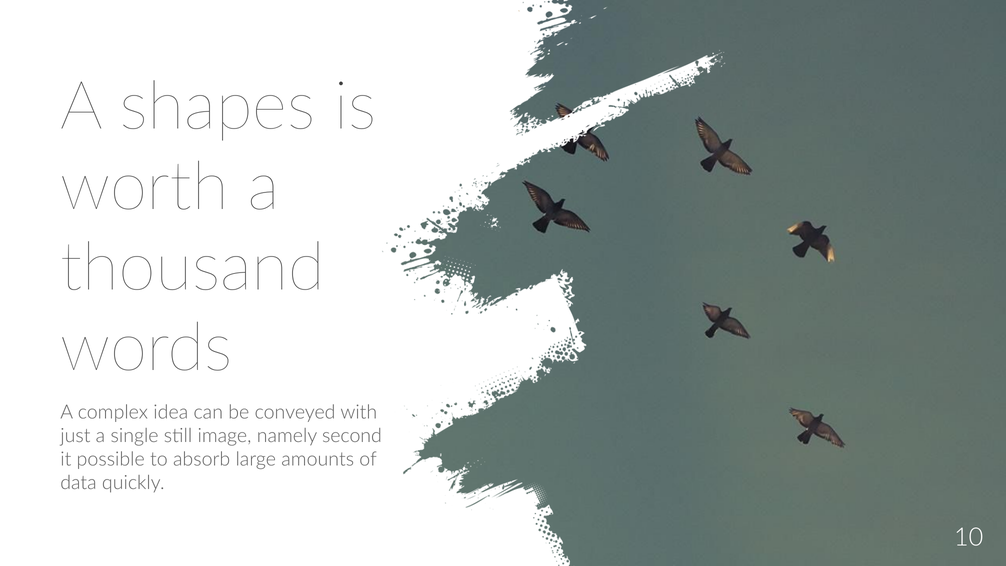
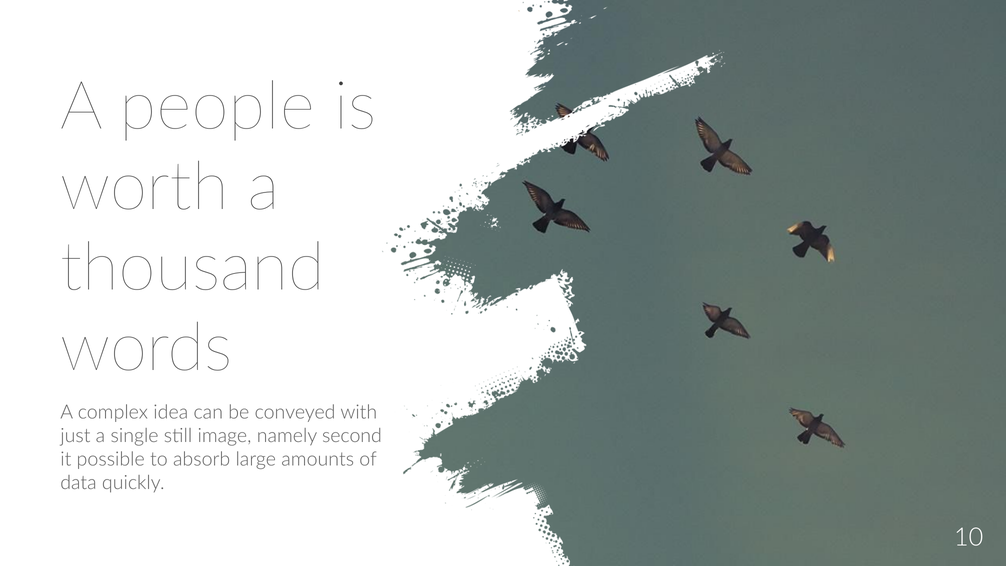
shapes: shapes -> people (217, 107)
